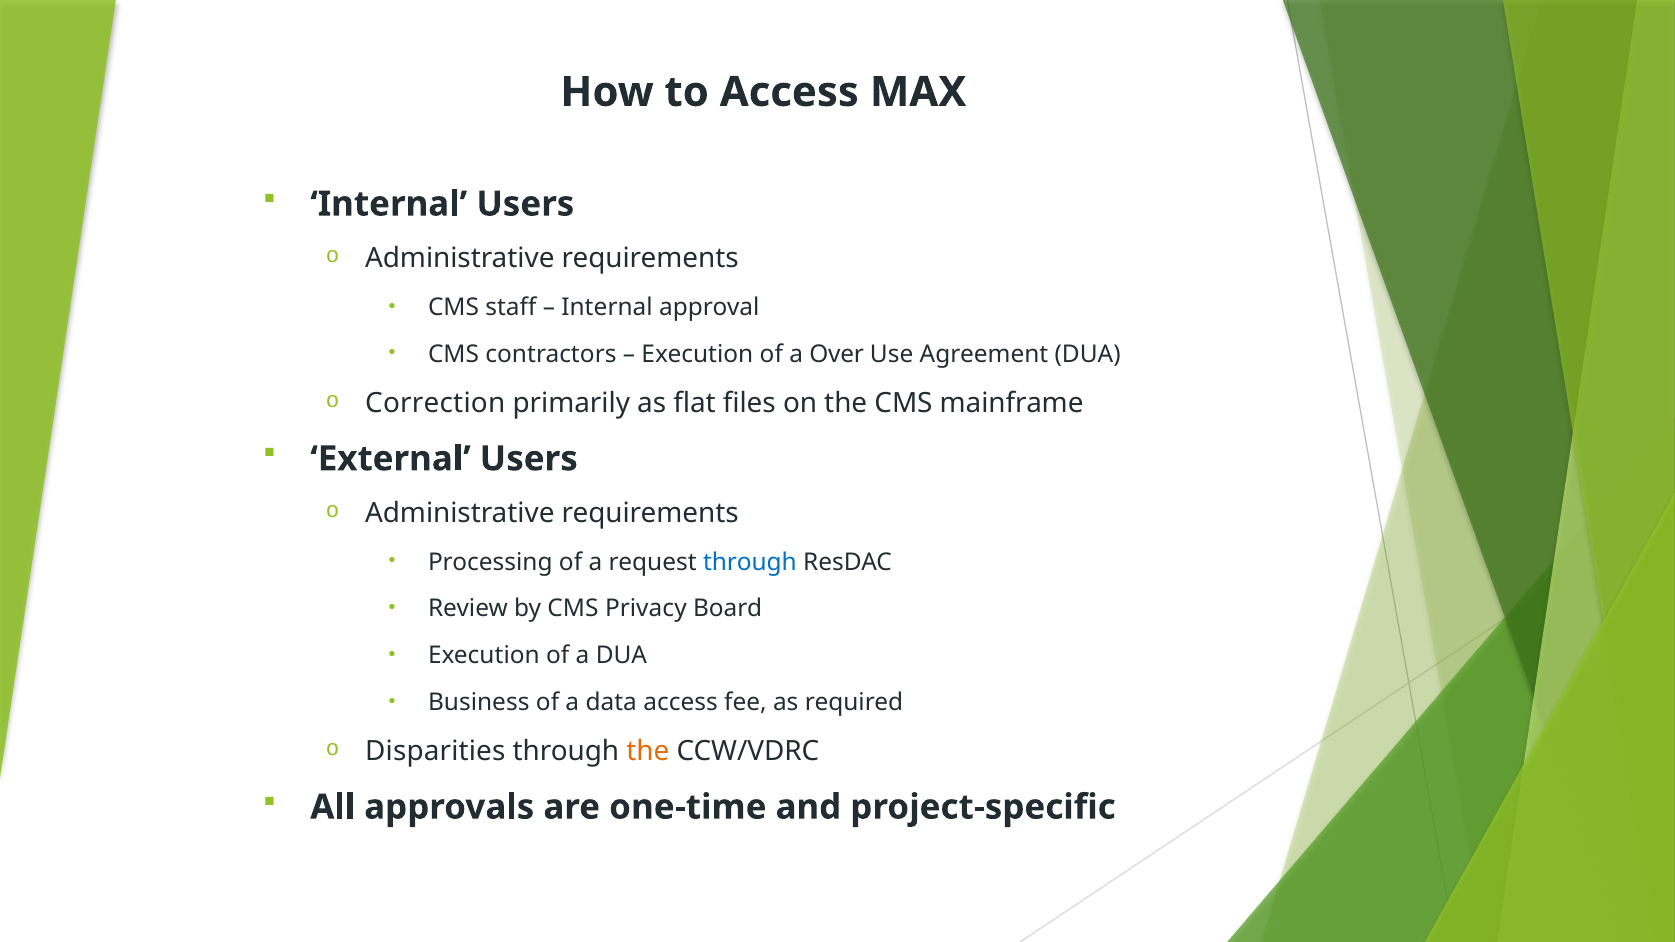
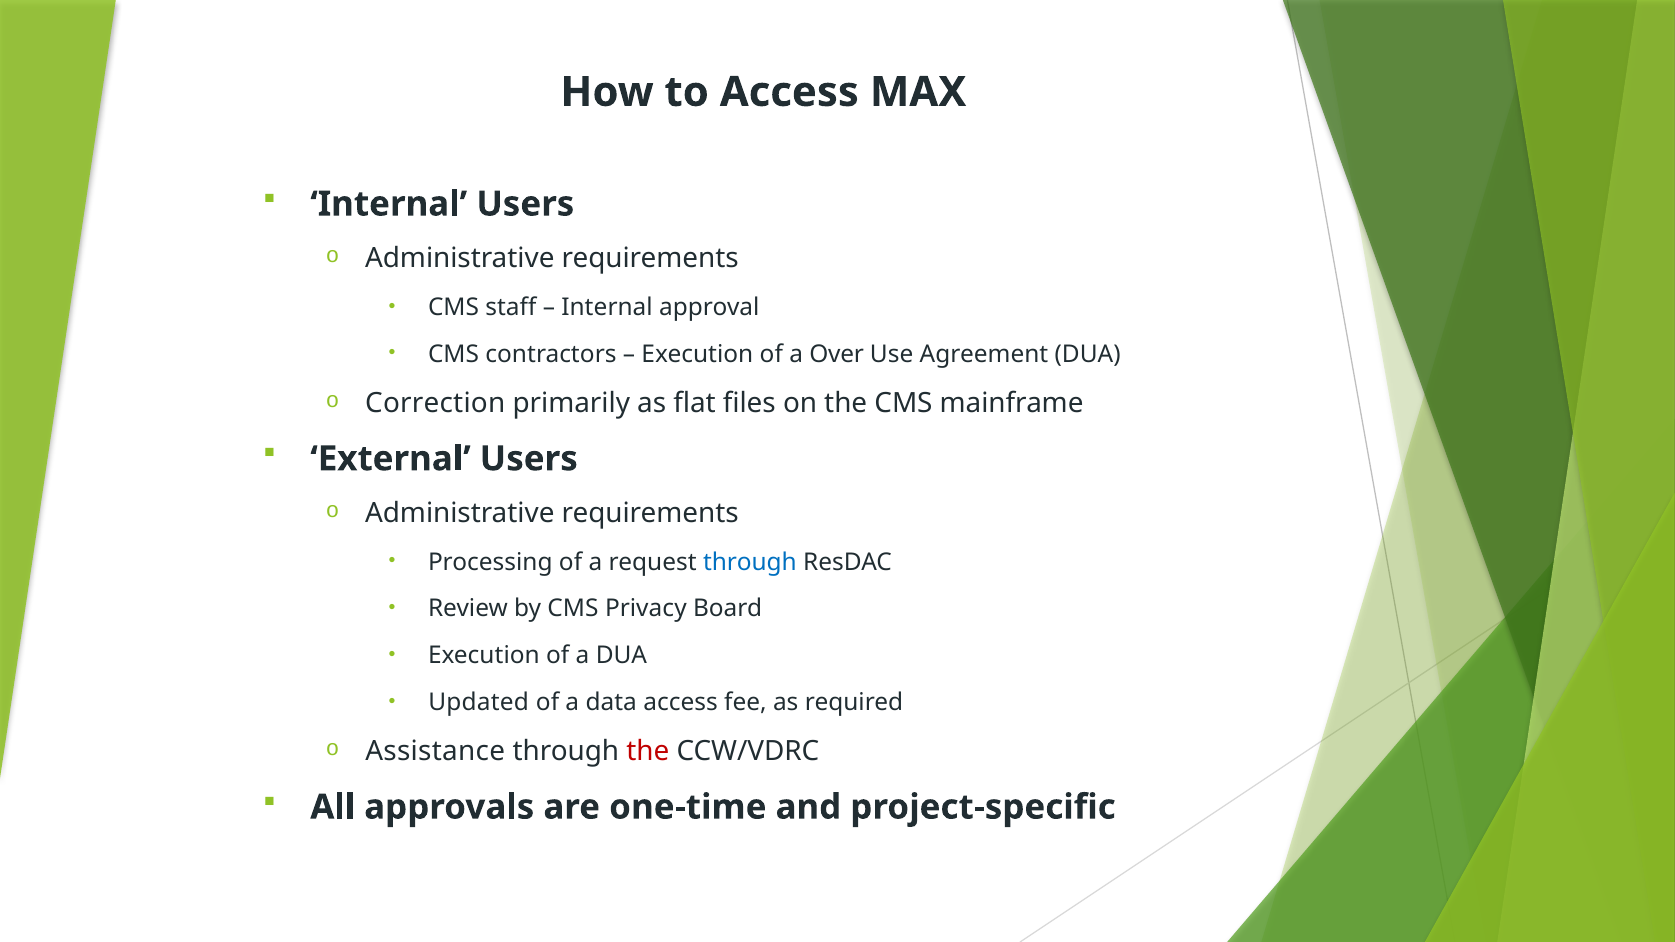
Business: Business -> Updated (479, 703)
Disparities: Disparities -> Assistance (435, 752)
the colour: orange -> red (648, 752)
